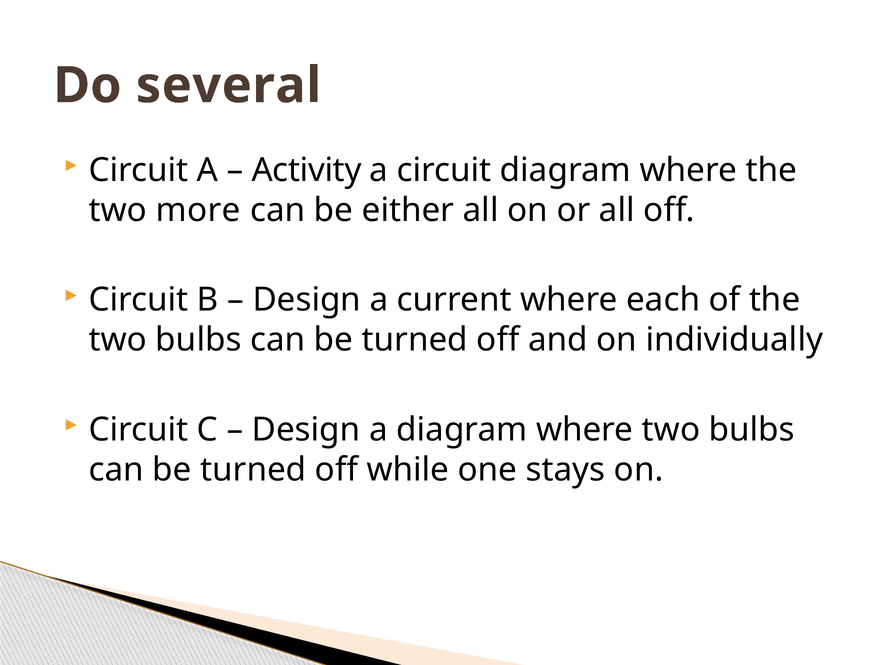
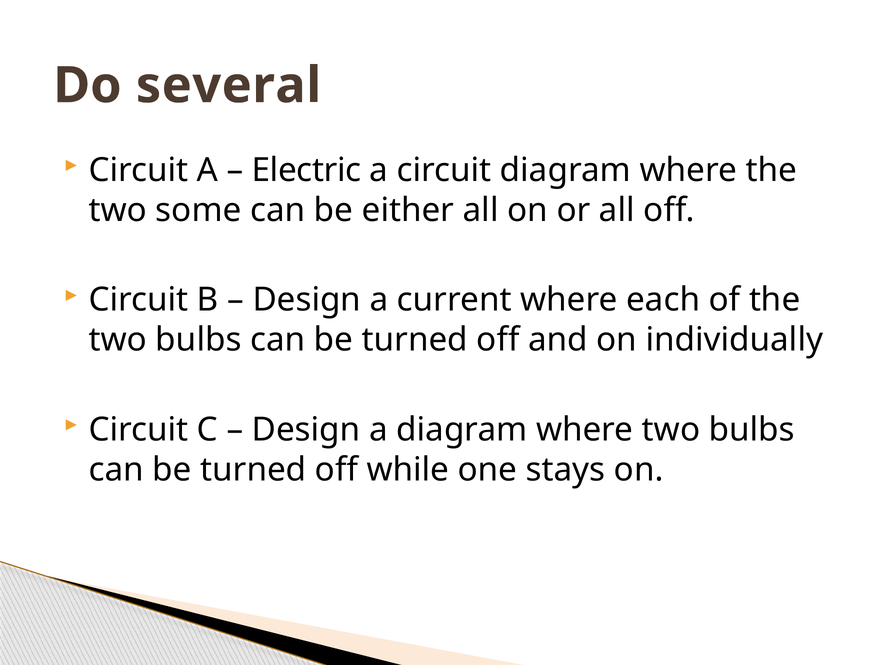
Activity: Activity -> Electric (307, 170)
more: more -> some (198, 210)
